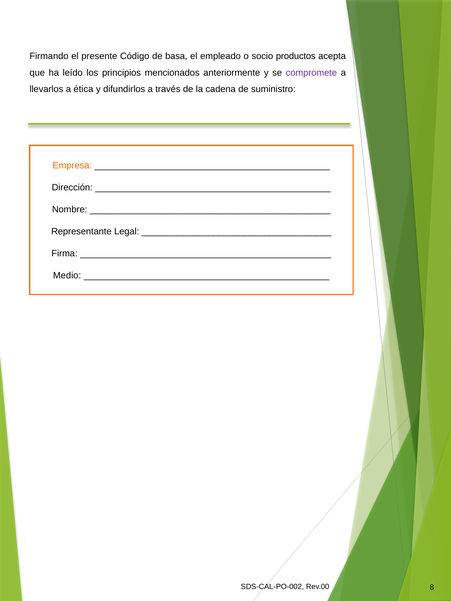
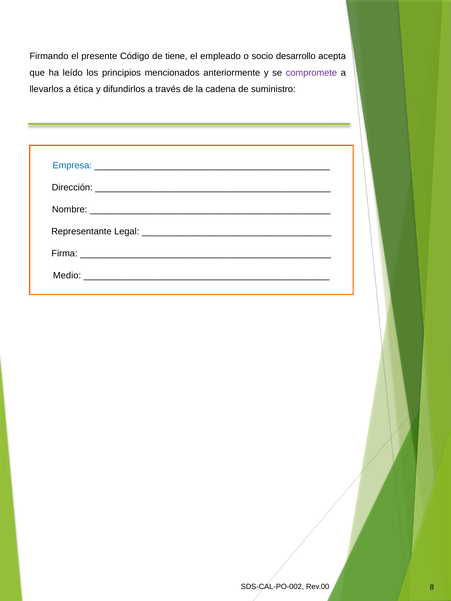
basa: basa -> tiene (176, 56)
productos: productos -> desarrollo (296, 56)
Empresa colour: orange -> blue (72, 165)
